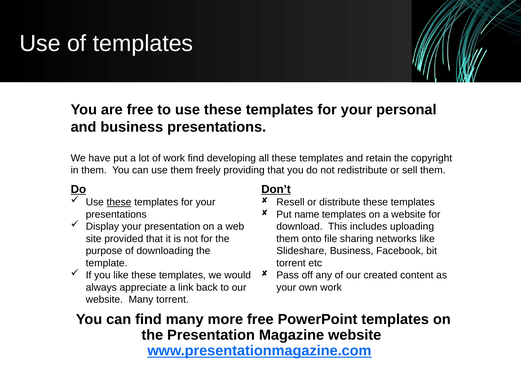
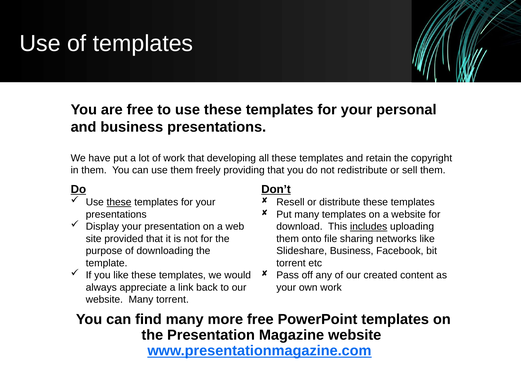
work find: find -> that (196, 158)
Put name: name -> many (307, 214)
includes underline: none -> present (369, 226)
